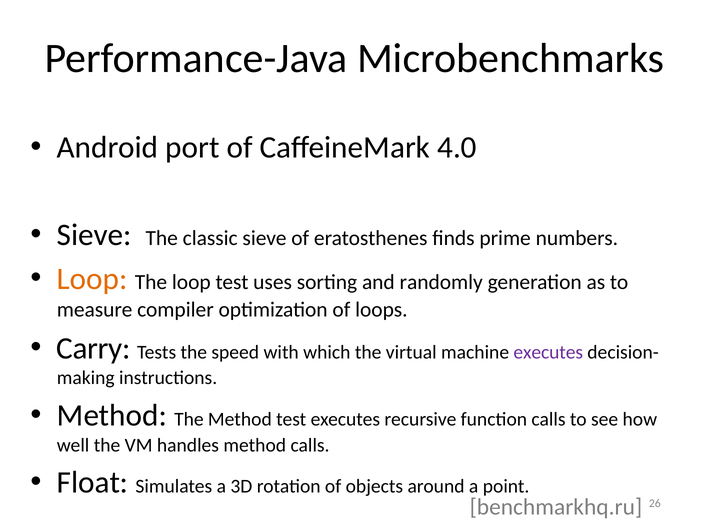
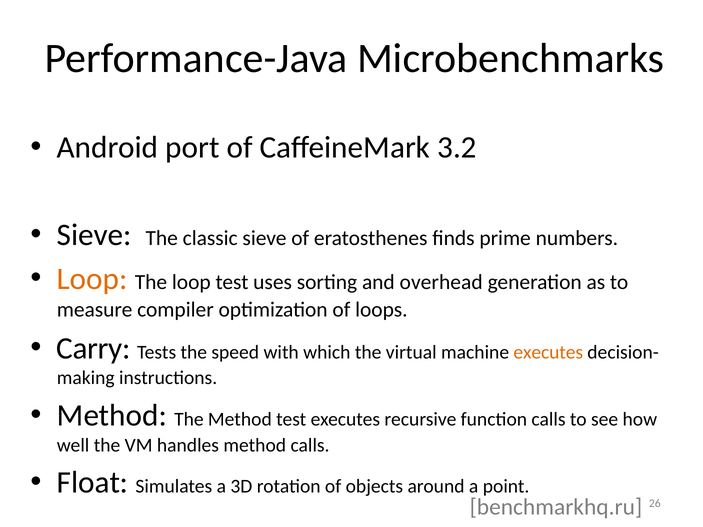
4.0: 4.0 -> 3.2 (457, 148)
randomly: randomly -> overhead (441, 282)
executes colour: purple -> orange (548, 352)
